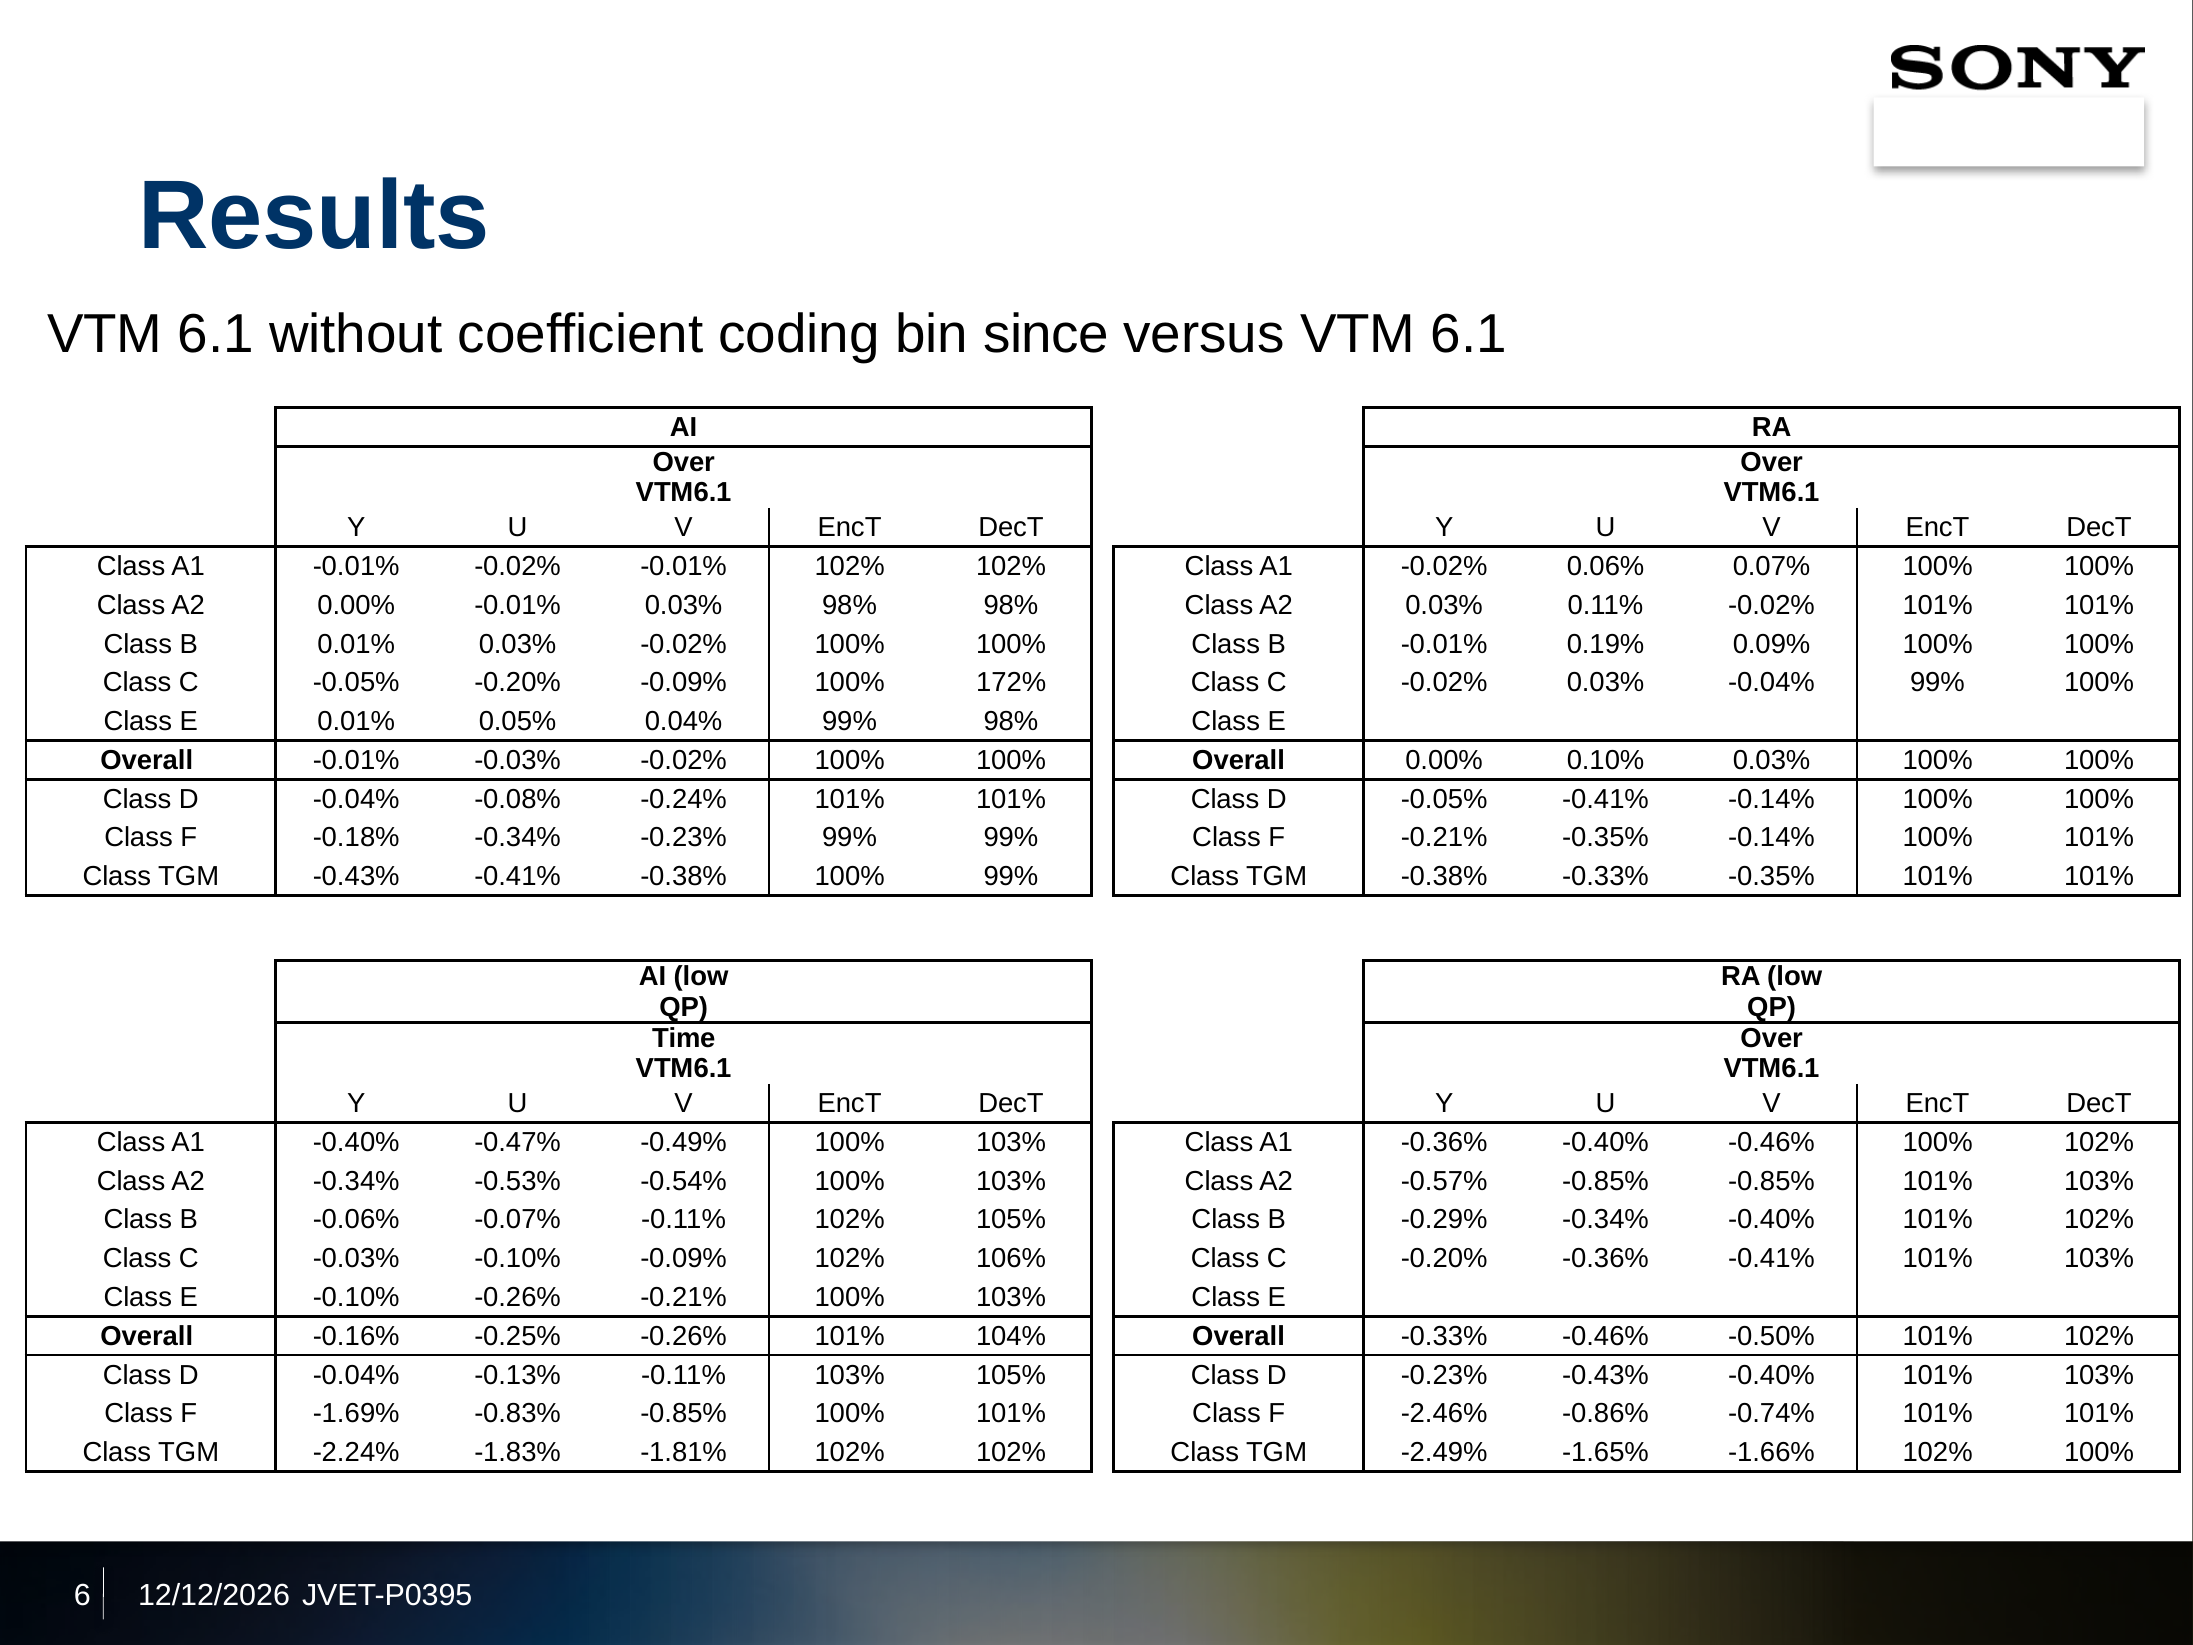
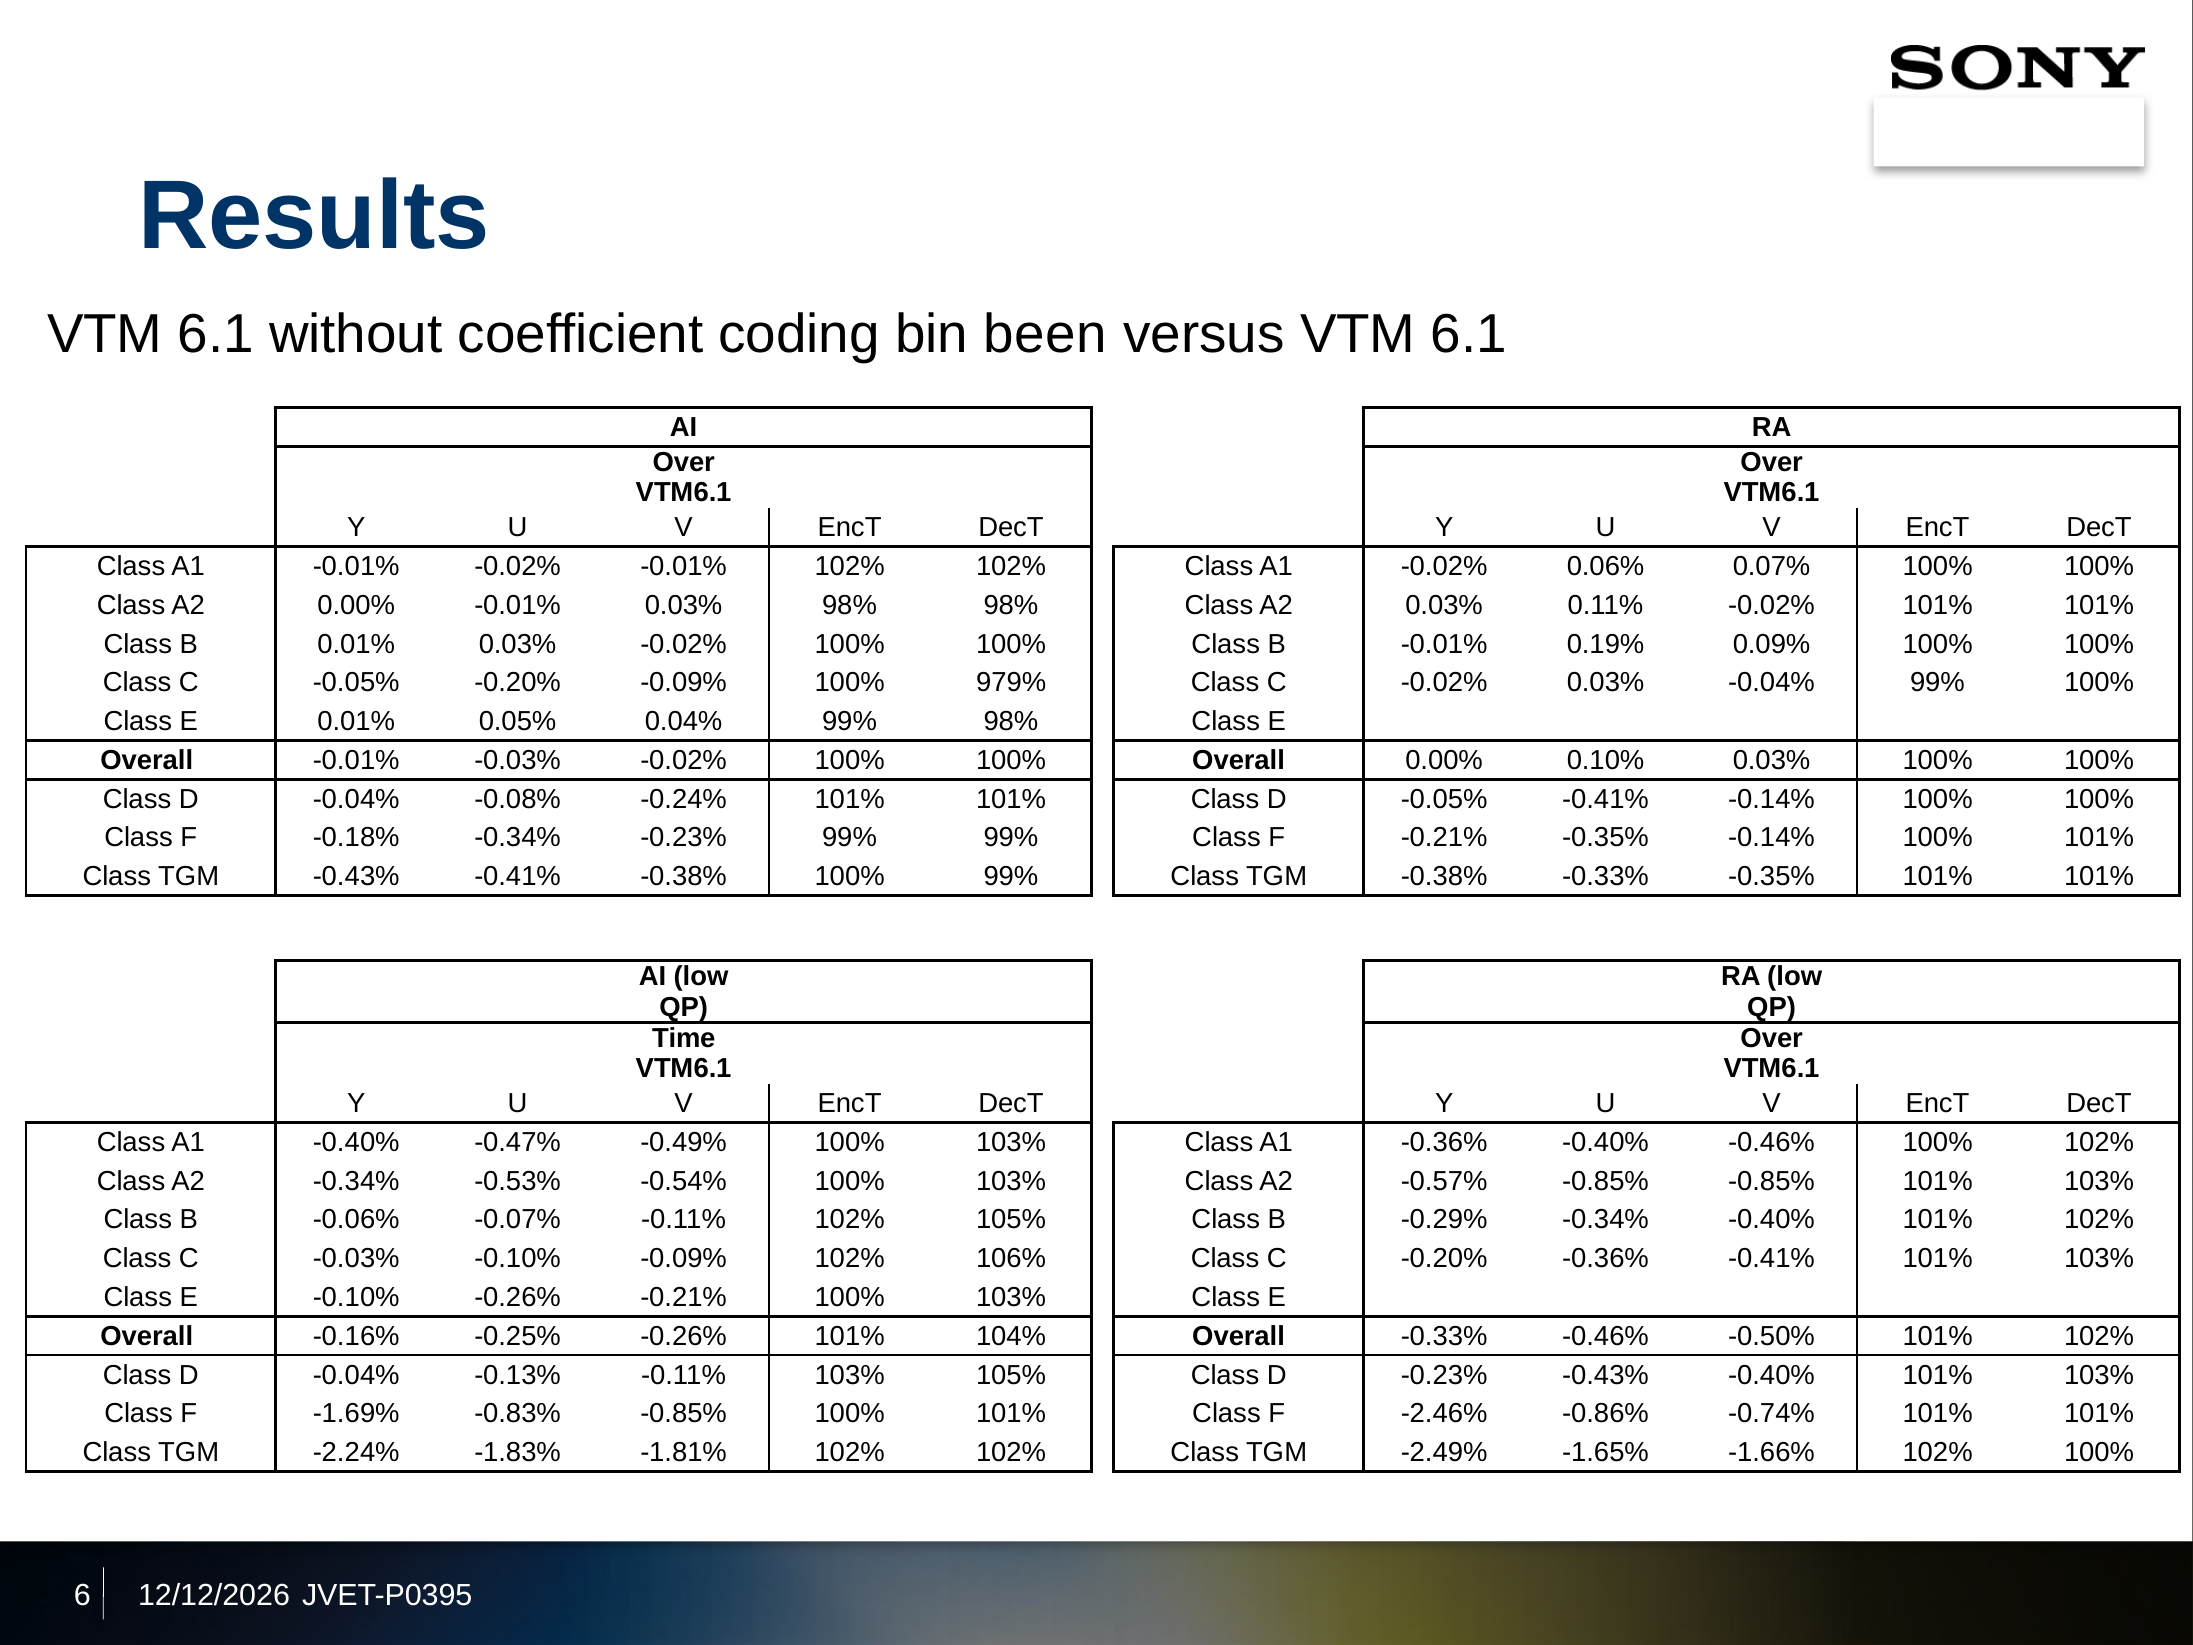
since: since -> been (1046, 334)
172%: 172% -> 979% (1011, 683)
